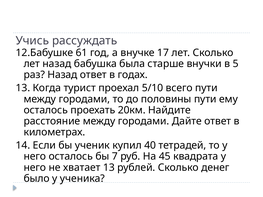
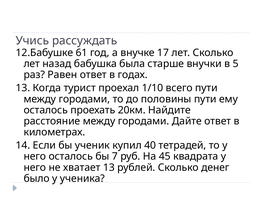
раз Назад: Назад -> Равен (62, 75)
5/10: 5/10 -> 1/10 (152, 88)
